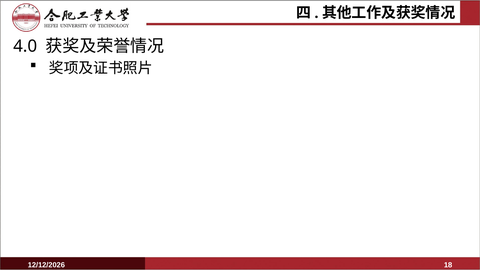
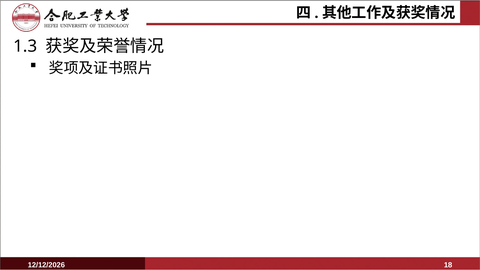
4.0: 4.0 -> 1.3 (25, 46)
